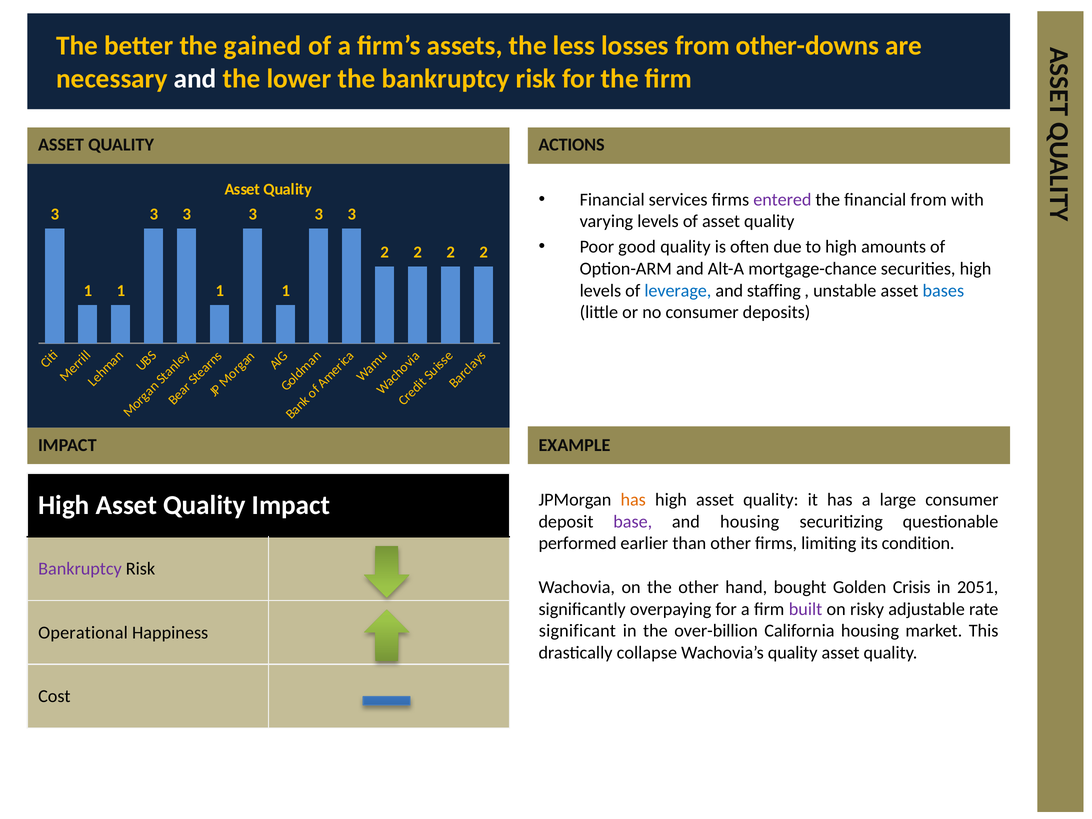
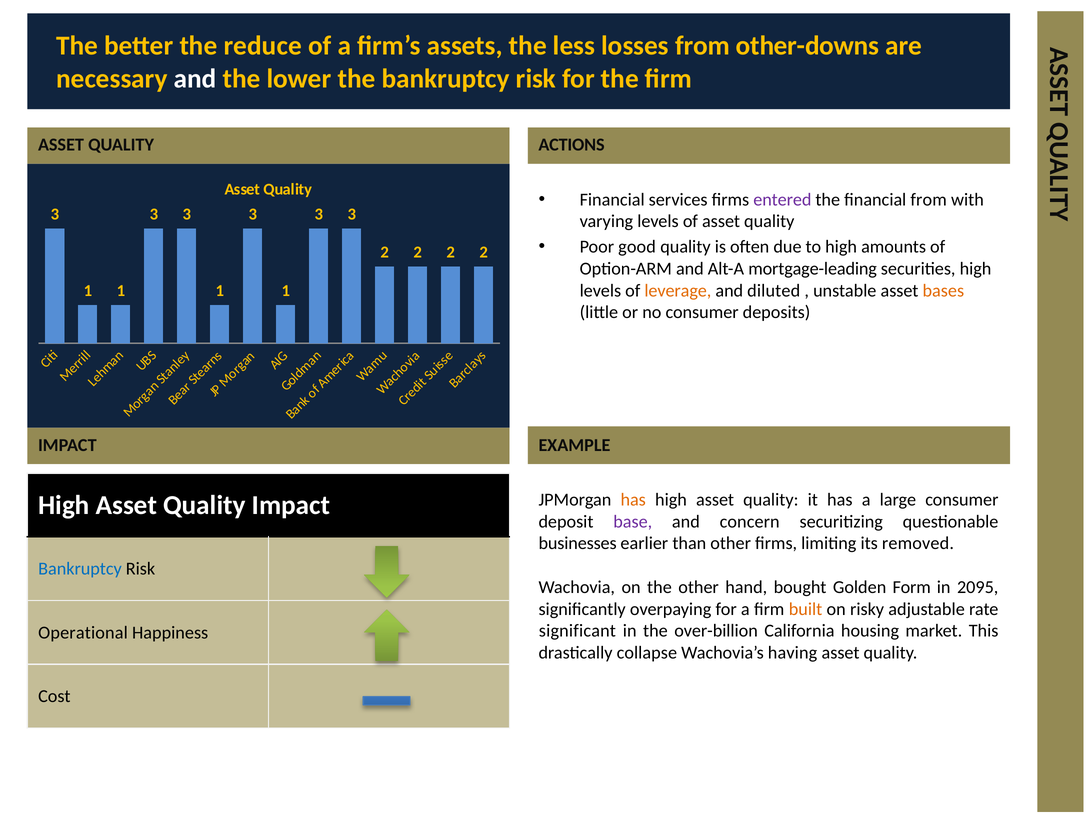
gained: gained -> reduce (263, 46)
mortgage-chance: mortgage-chance -> mortgage-leading (813, 269)
leverage colour: blue -> orange (678, 291)
staffing: staffing -> diluted (774, 291)
bases colour: blue -> orange (943, 291)
and housing: housing -> concern (750, 522)
performed: performed -> businesses (578, 543)
condition: condition -> removed (918, 543)
Bankruptcy colour: purple -> blue (80, 569)
Crisis: Crisis -> Form (912, 587)
2051: 2051 -> 2095 (978, 587)
built colour: purple -> orange (806, 609)
Wachovia’s quality: quality -> having (793, 653)
